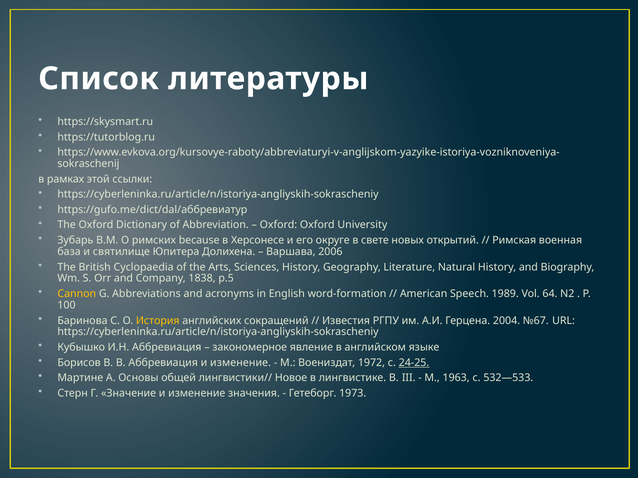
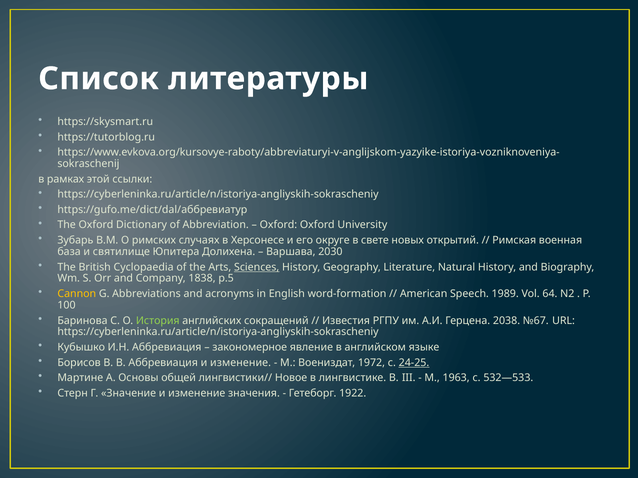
because: because -> случаях (199, 241)
2006: 2006 -> 2030 (330, 252)
Sciences underline: none -> present (257, 267)
История colour: yellow -> light green (158, 321)
2004: 2004 -> 2038 (507, 321)
1973: 1973 -> 1922 (353, 394)
